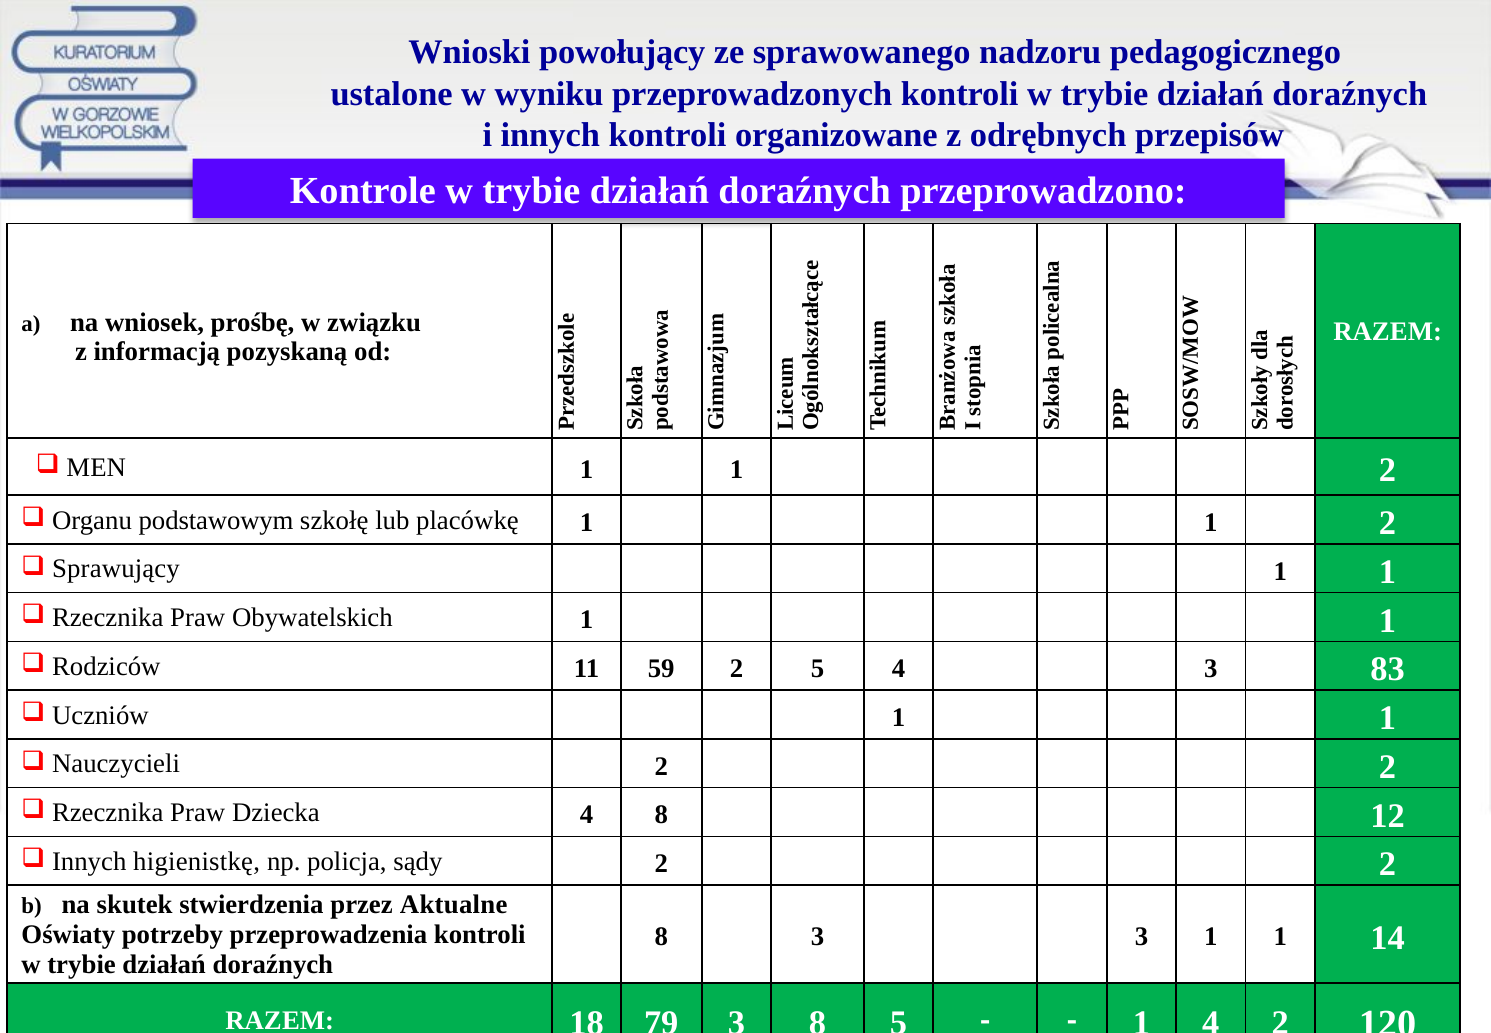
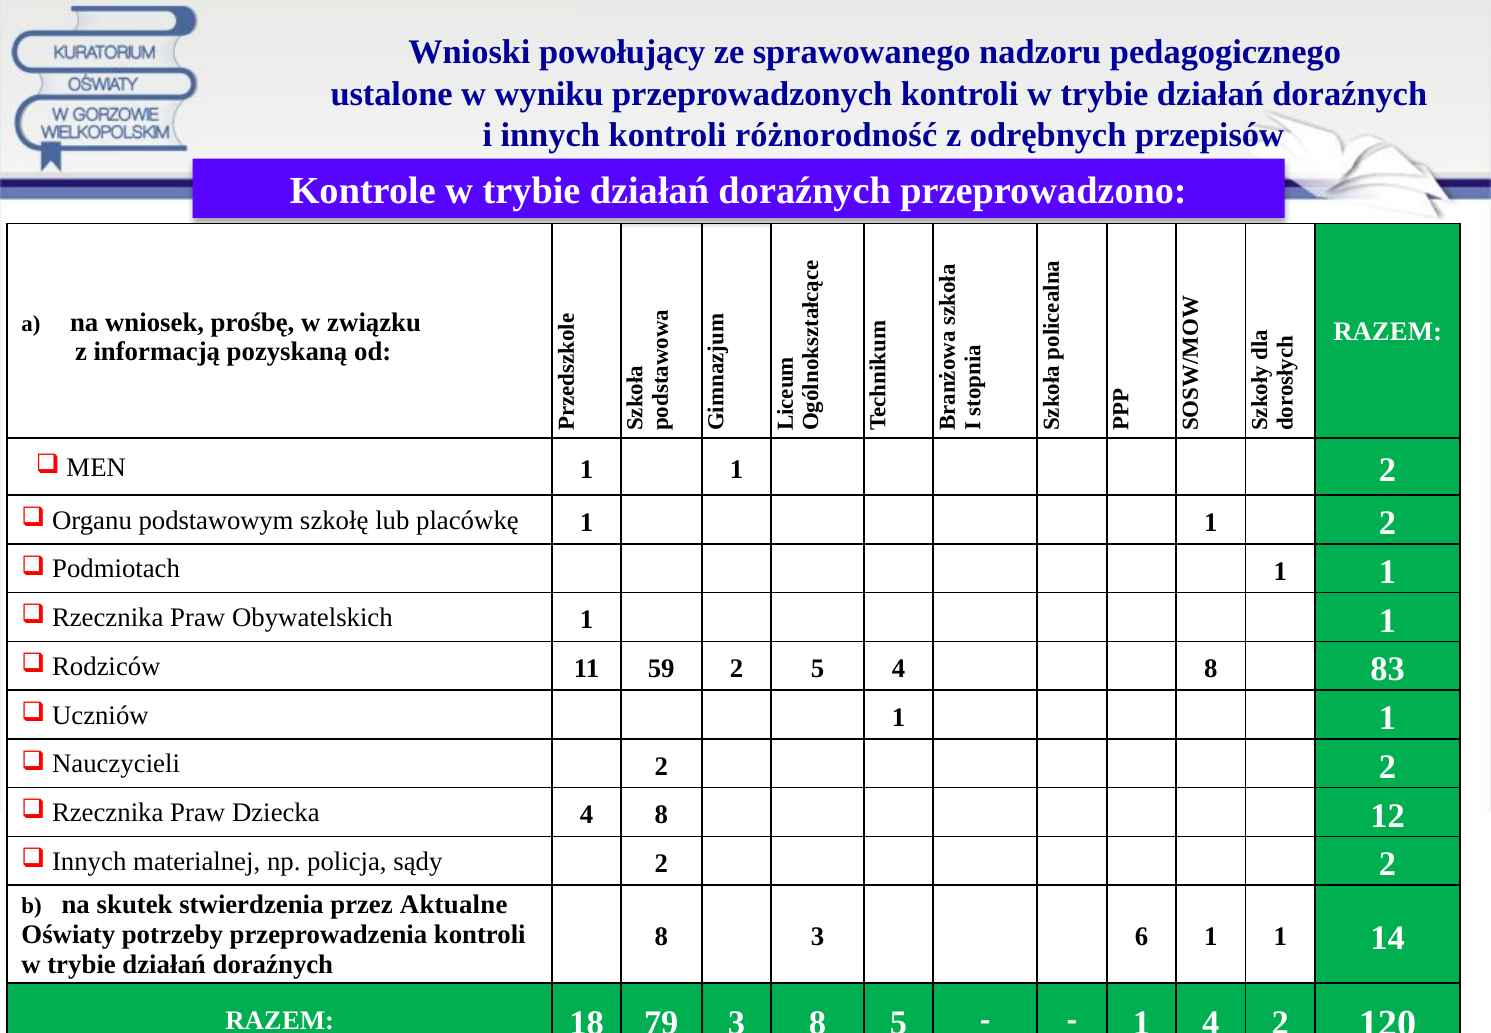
organizowane: organizowane -> różnorodność (836, 135)
Sprawujący: Sprawujący -> Podmiotach (116, 569)
5 4 3: 3 -> 8 (1211, 668)
higienistkę: higienistkę -> materialnej (197, 861)
3 3: 3 -> 6 (1141, 936)
